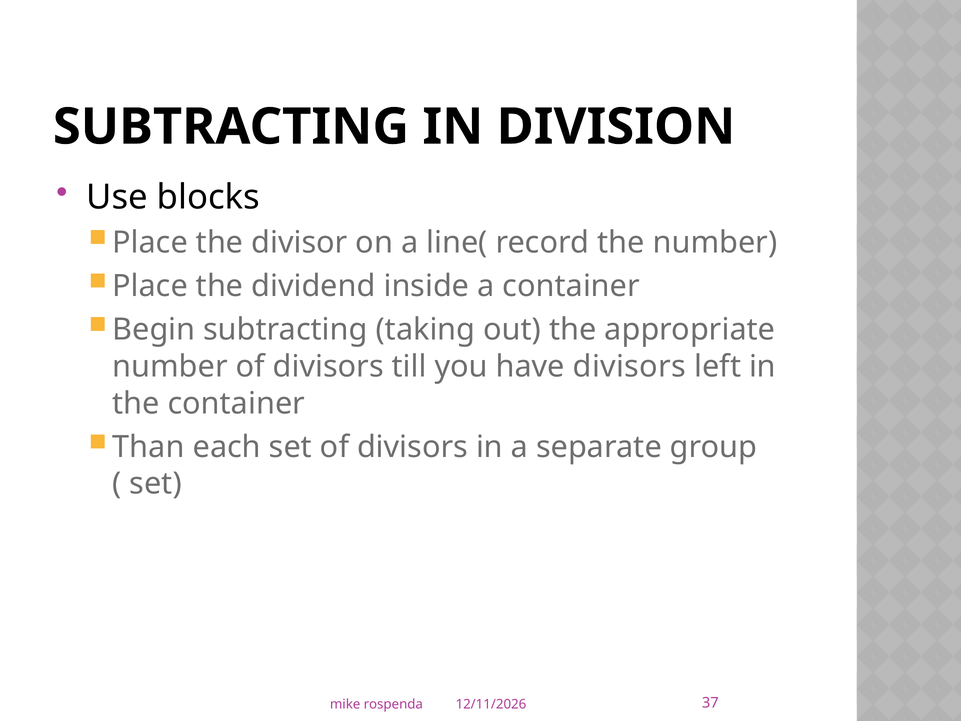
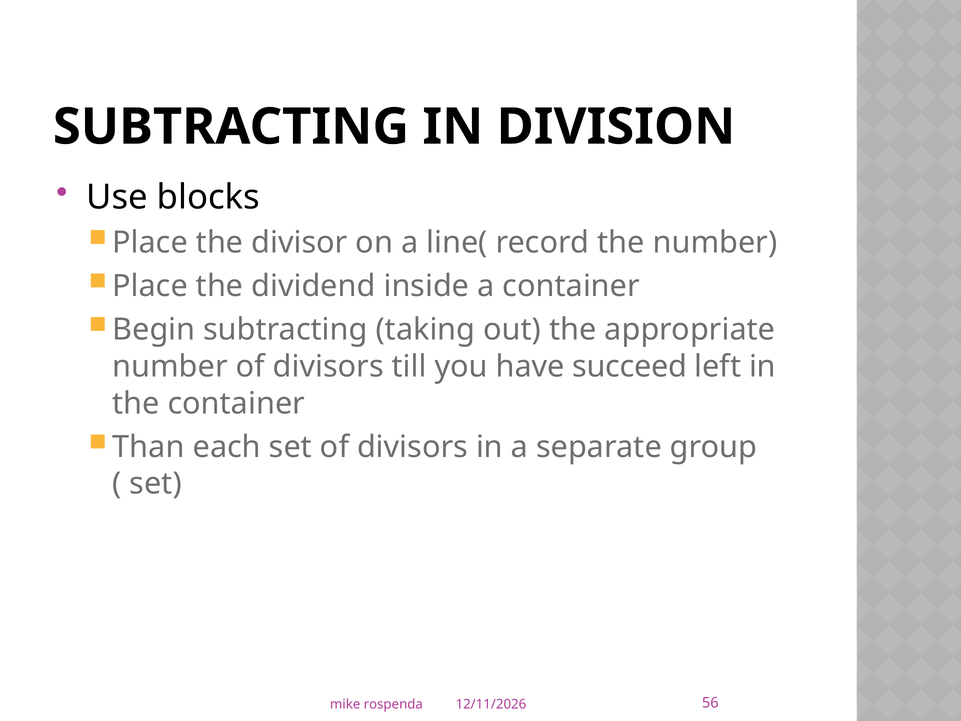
have divisors: divisors -> succeed (630, 366)
37: 37 -> 56 (710, 703)
